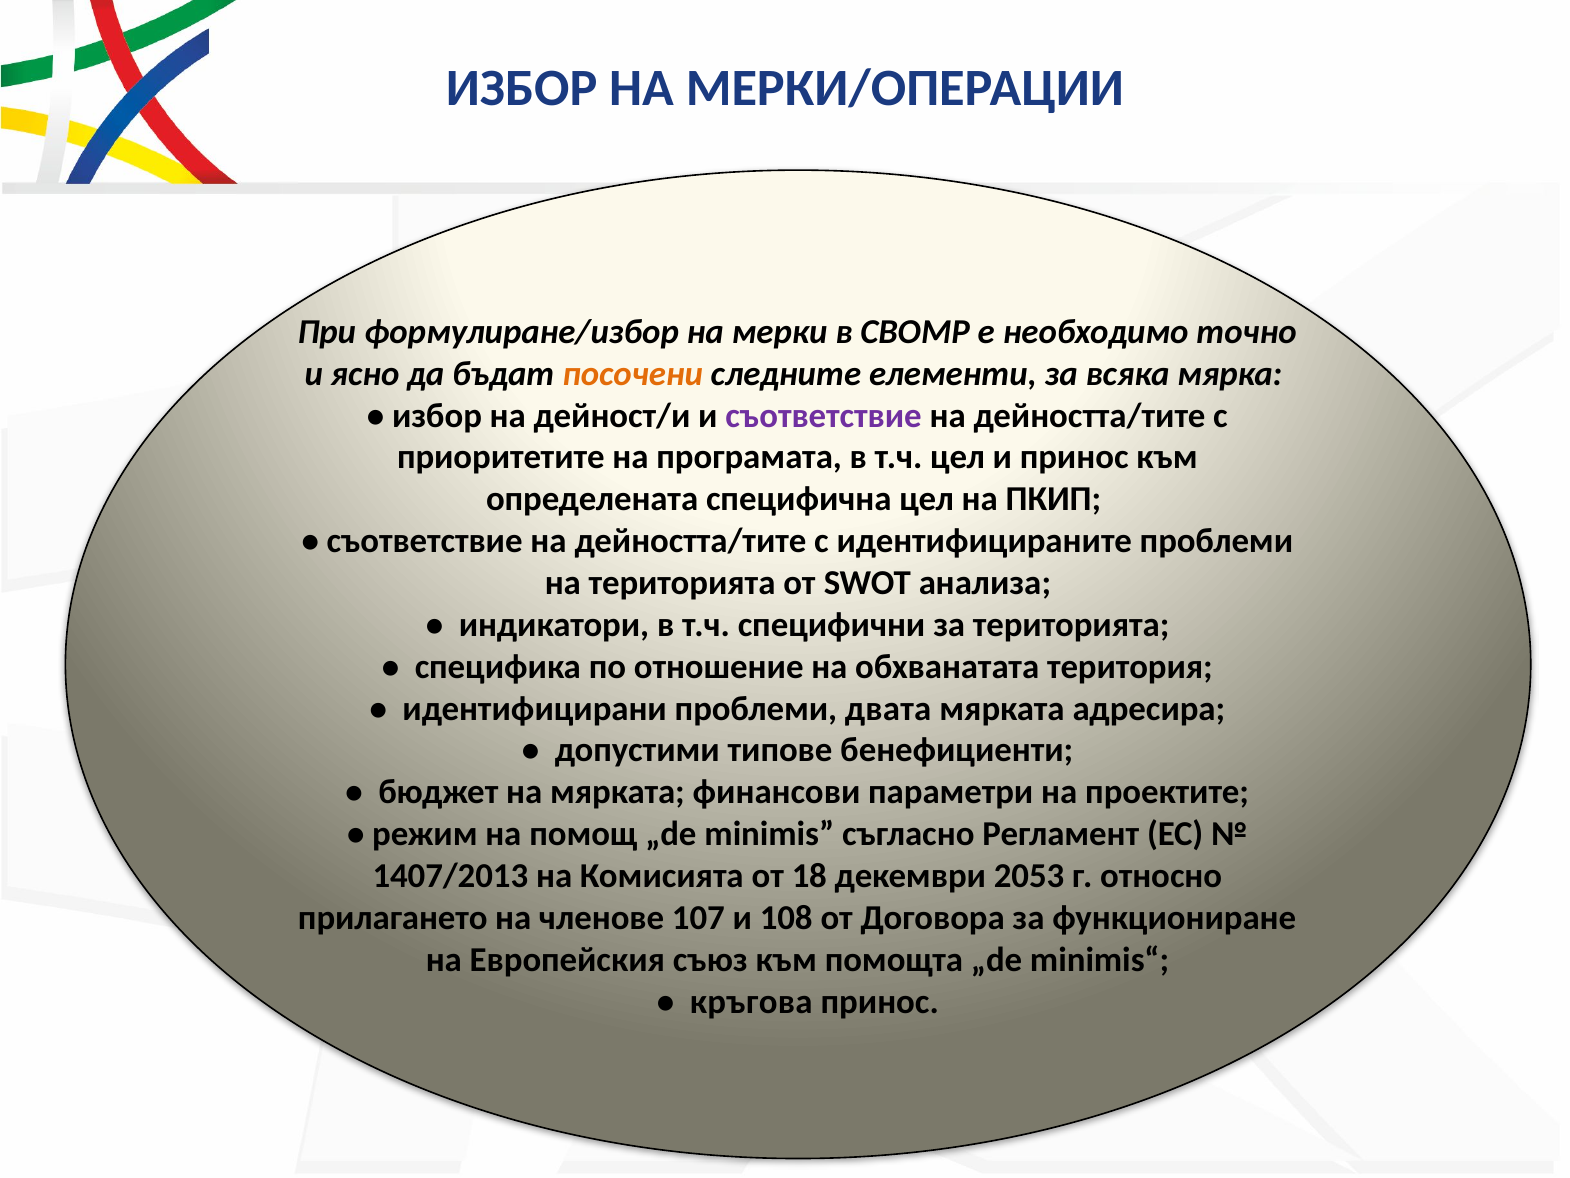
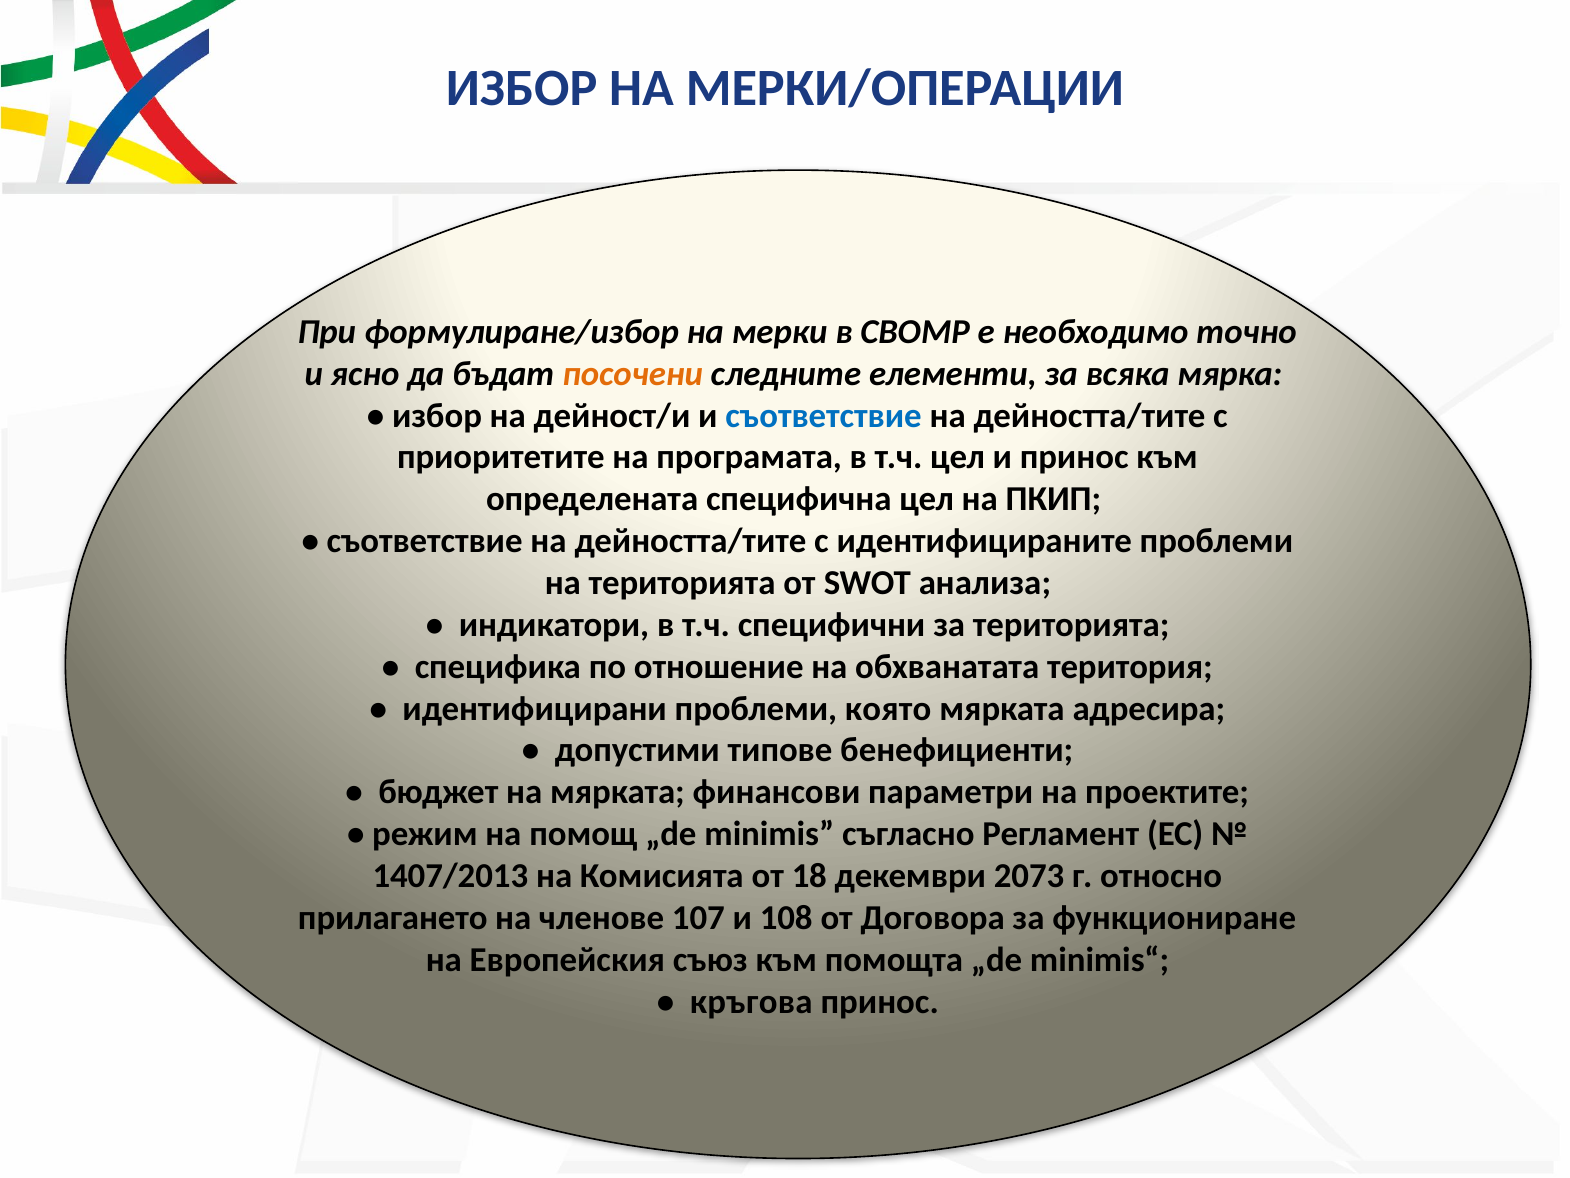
съответствие colour: purple -> blue (824, 415)
двата: двата -> която (888, 708)
2053: 2053 -> 2073 (1029, 876)
